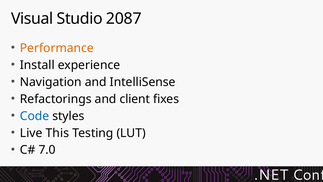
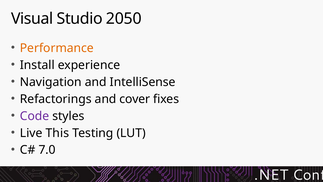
2087: 2087 -> 2050 (124, 19)
client: client -> cover (135, 99)
Code colour: blue -> purple (35, 116)
